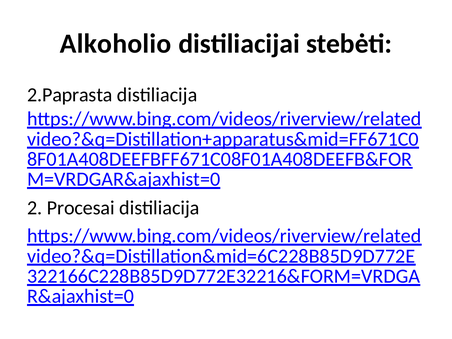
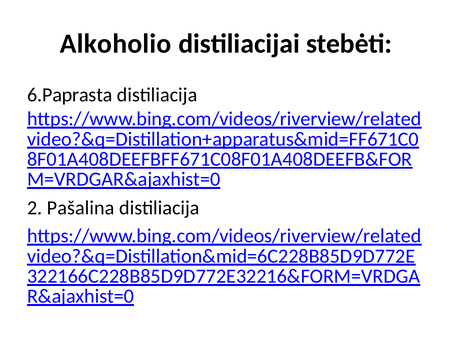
2.Paprasta: 2.Paprasta -> 6.Paprasta (70, 95)
Procesai: Procesai -> Pašalina (81, 208)
